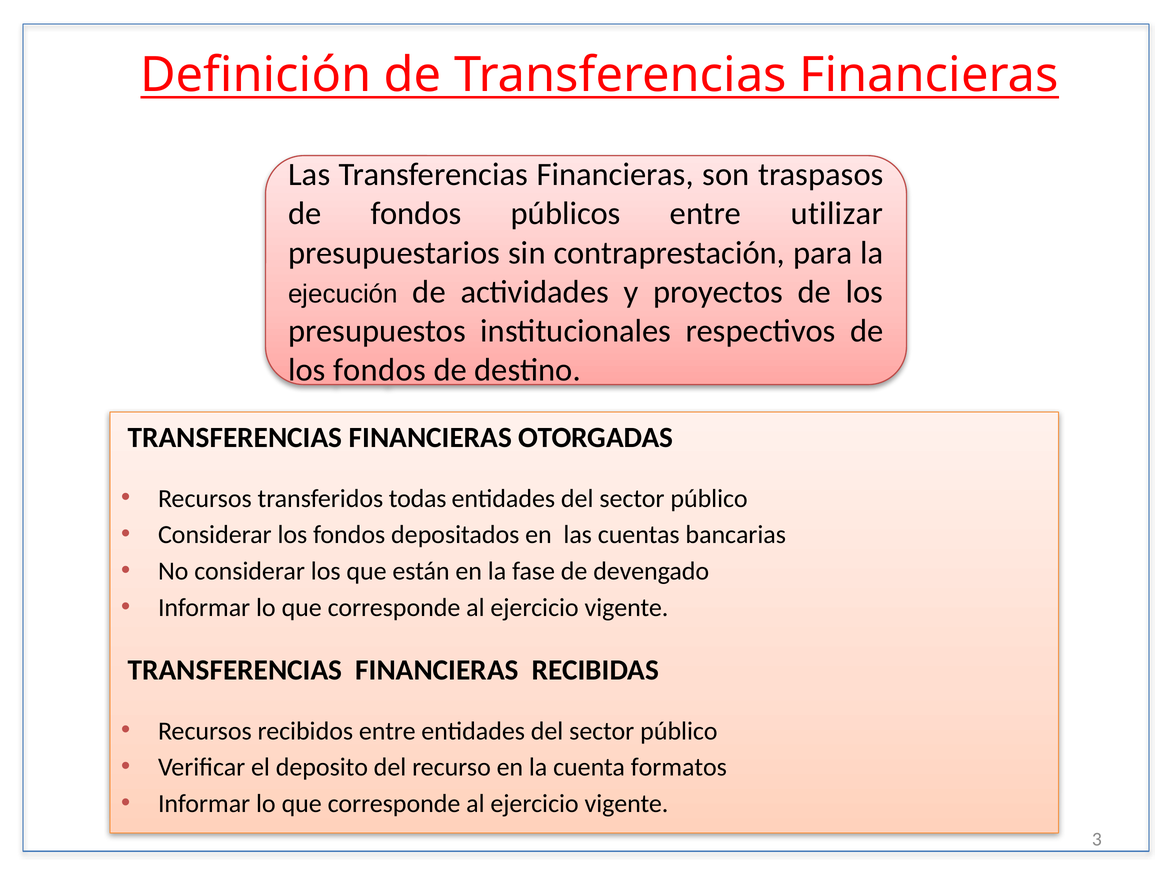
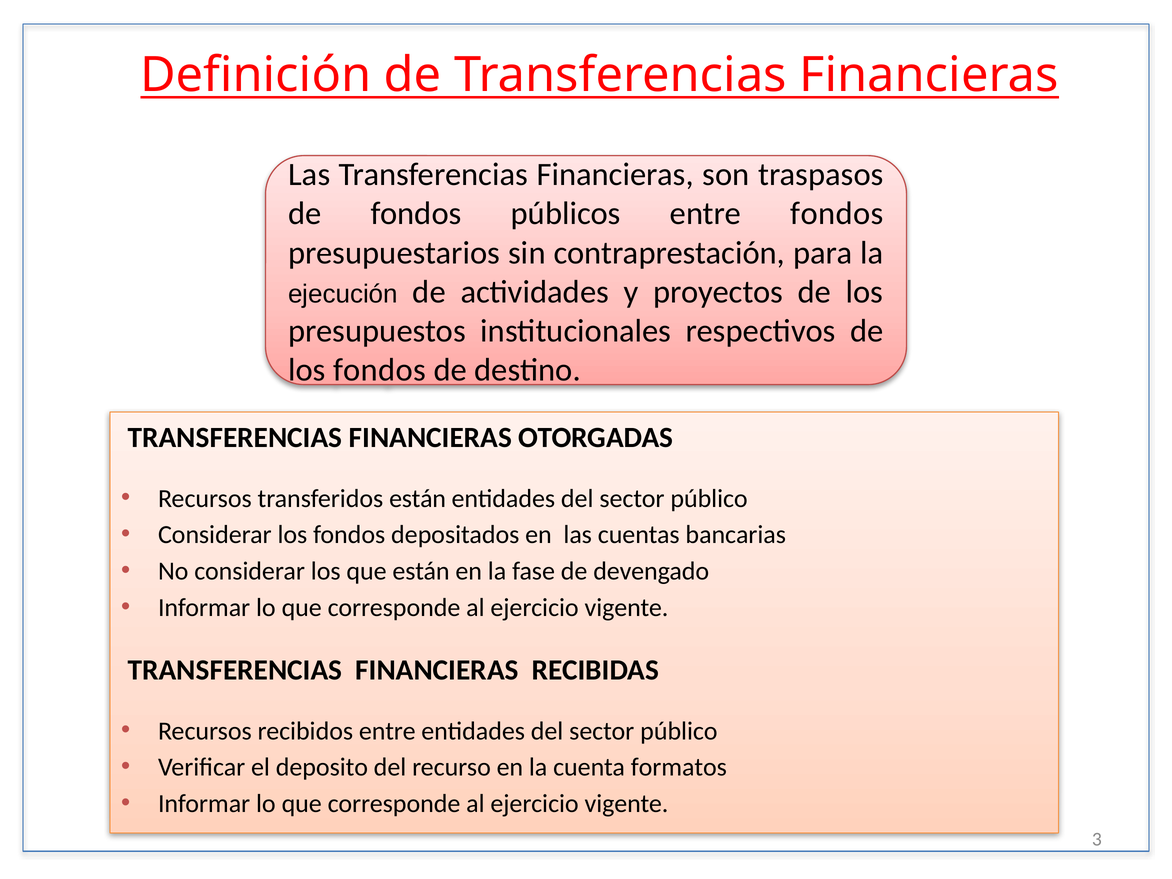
entre utilizar: utilizar -> fondos (837, 214)
transferidos todas: todas -> están (418, 498)
